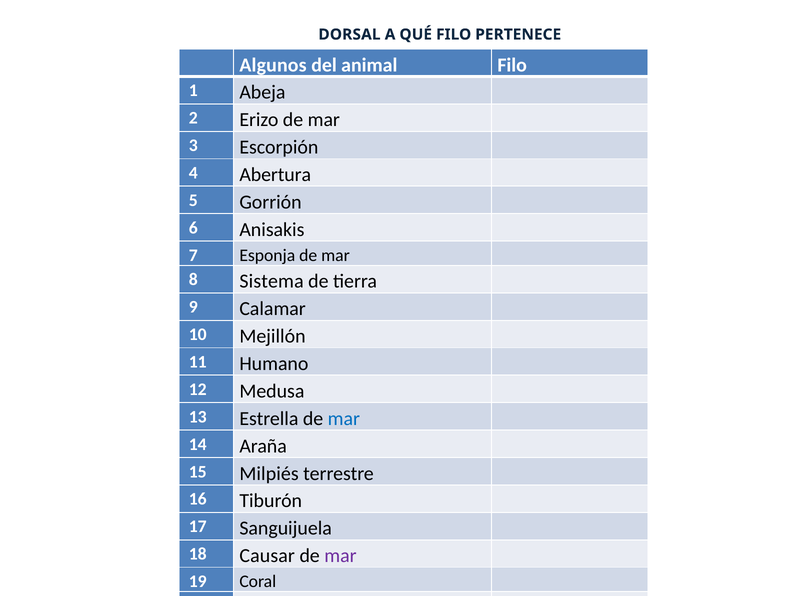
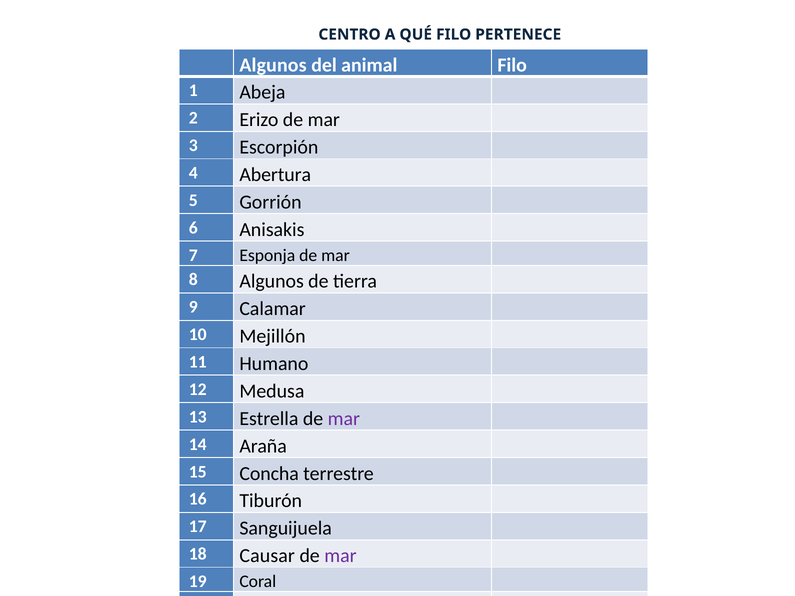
DORSAL: DORSAL -> CENTRO (350, 35)
8 Sistema: Sistema -> Algunos (272, 282)
mar colour: blue -> purple (344, 419)
Milpiés: Milpiés -> Concha (269, 474)
